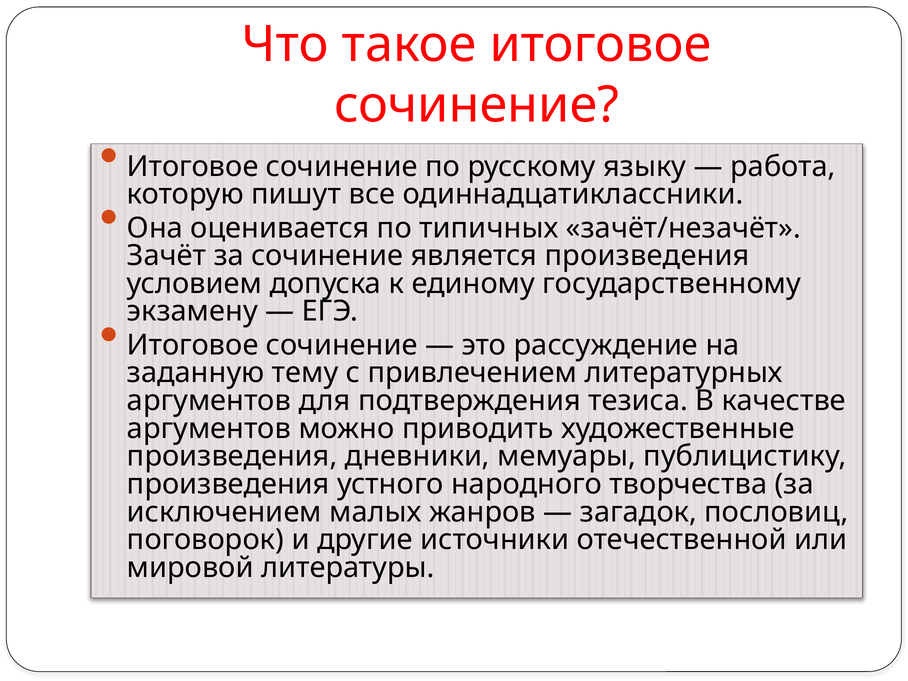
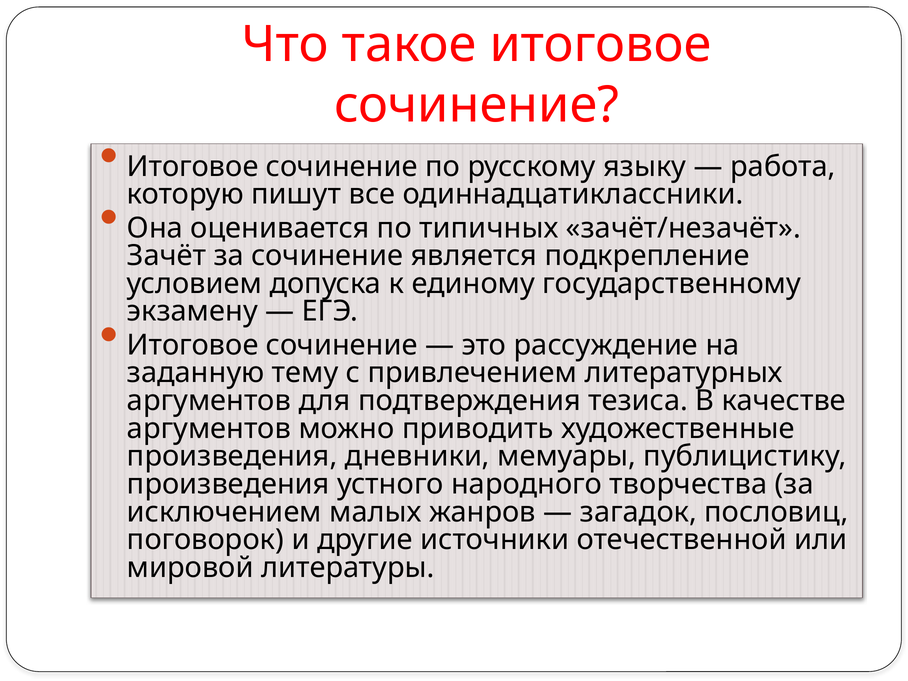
является произведения: произведения -> подкрепление (647, 256)
